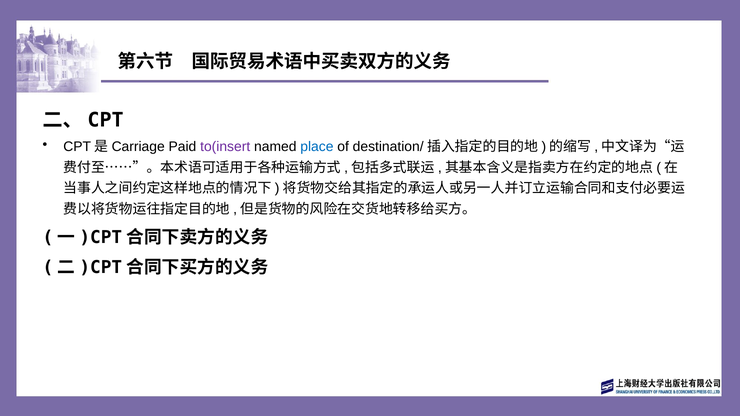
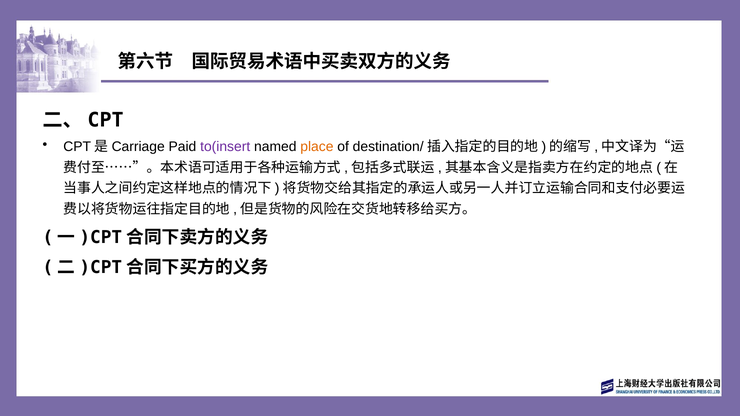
place colour: blue -> orange (317, 147)
